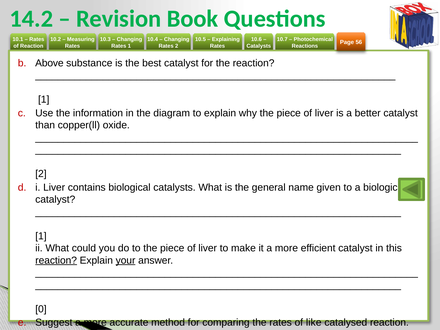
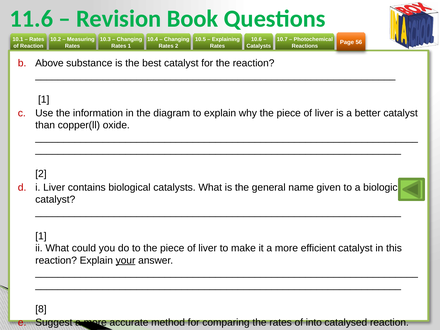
14.2: 14.2 -> 11.6 (31, 19)
reaction underline: present -> none (56, 260)
0: 0 -> 8 (41, 309)
like: like -> into (314, 323)
